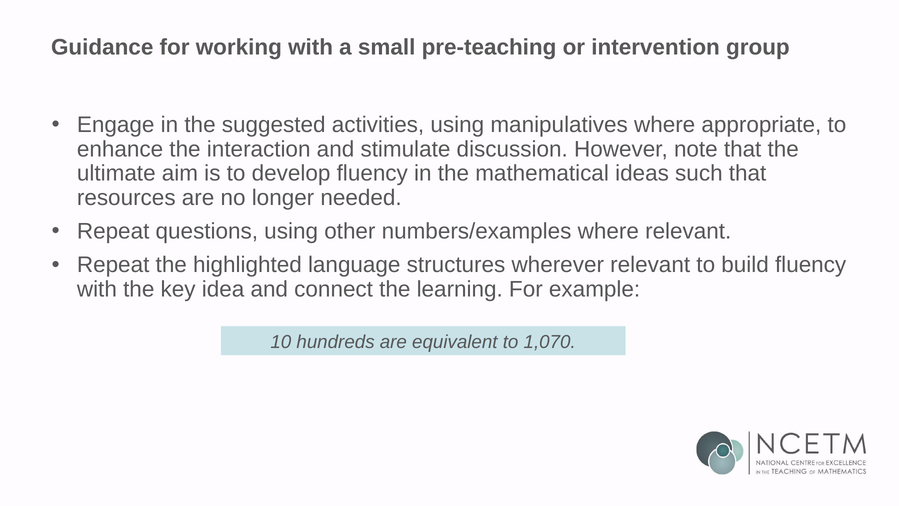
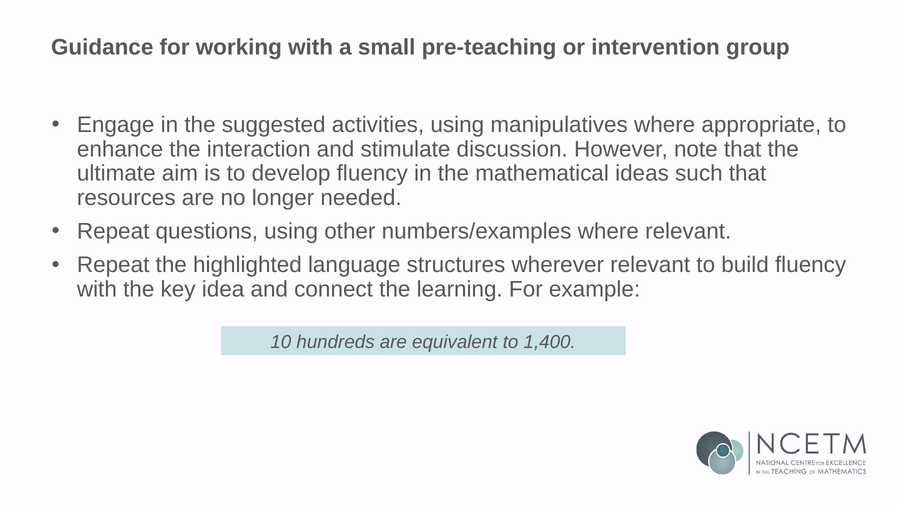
1,070: 1,070 -> 1,400 (550, 342)
